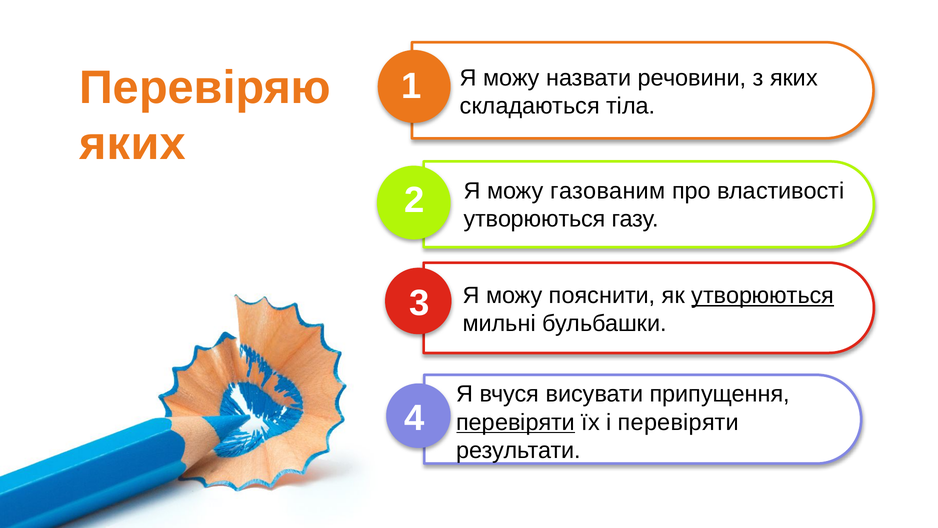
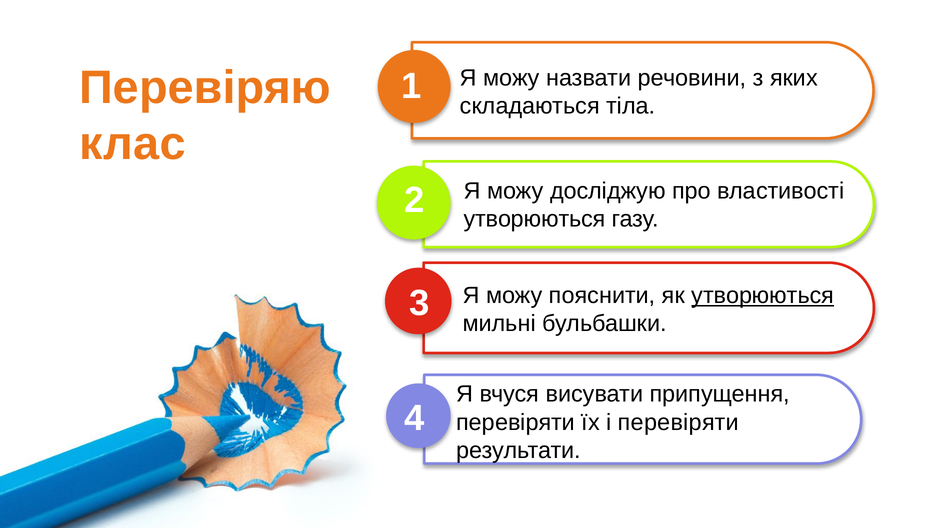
яких: яких -> клас (132, 144)
газованим: газованим -> досліджую (608, 191)
перевіряти underline: present -> none (516, 422)
